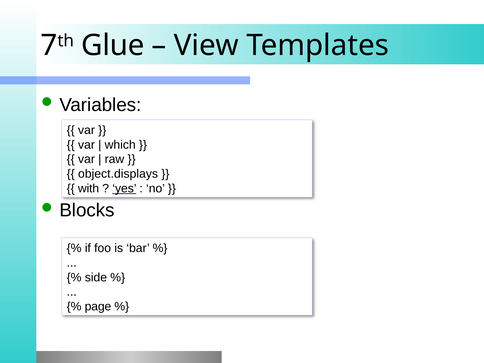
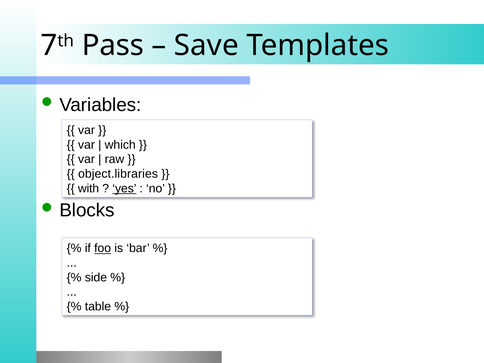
Glue: Glue -> Pass (113, 46)
View: View -> Save (206, 46)
object.displays: object.displays -> object.libraries (118, 174)
foo underline: none -> present (103, 248)
page: page -> table (98, 306)
